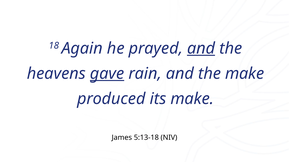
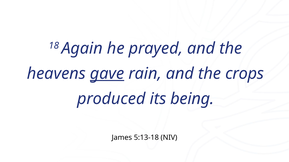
and underline: present -> none (201, 48)
the make: make -> crops (245, 74)
its make: make -> being (192, 99)
